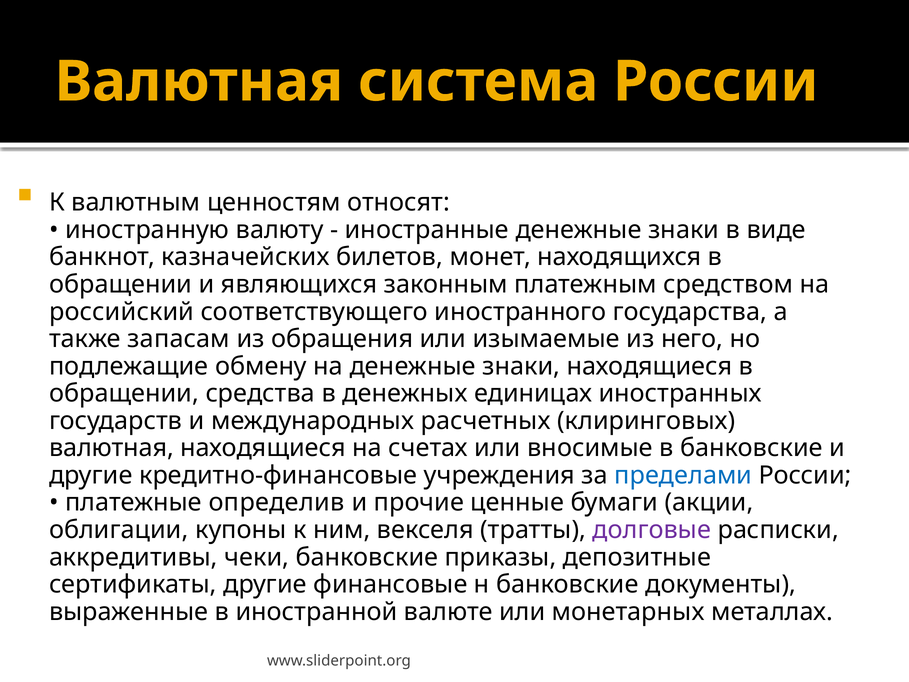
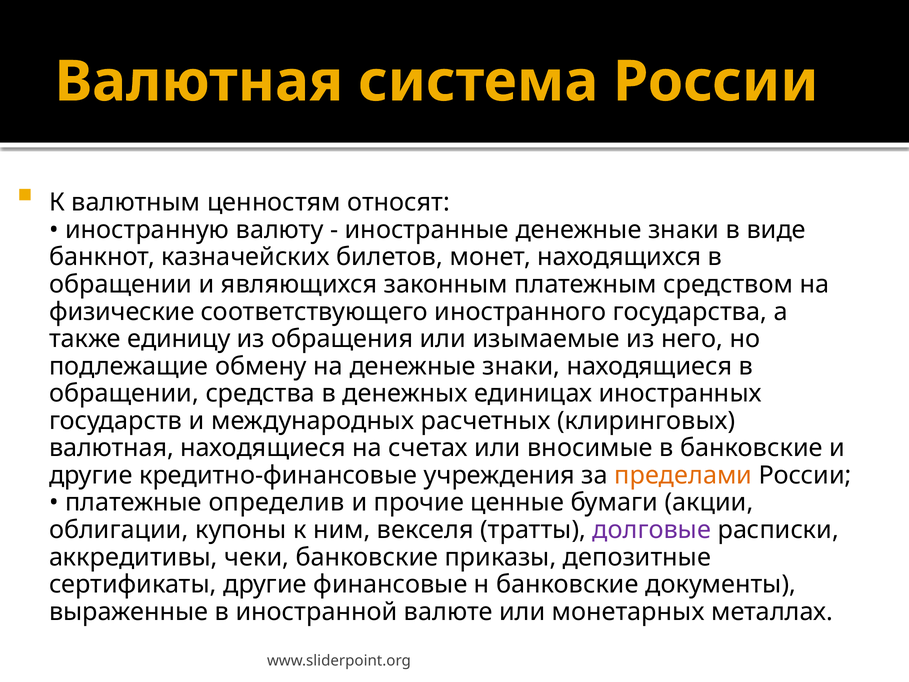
российский: российский -> физические (122, 312)
запасам: запасам -> единицу (179, 339)
пределами colour: blue -> orange (683, 475)
